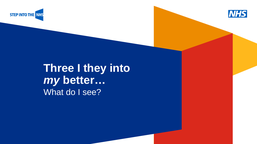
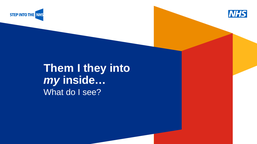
Three: Three -> Them (59, 68)
better…: better… -> inside… (84, 81)
